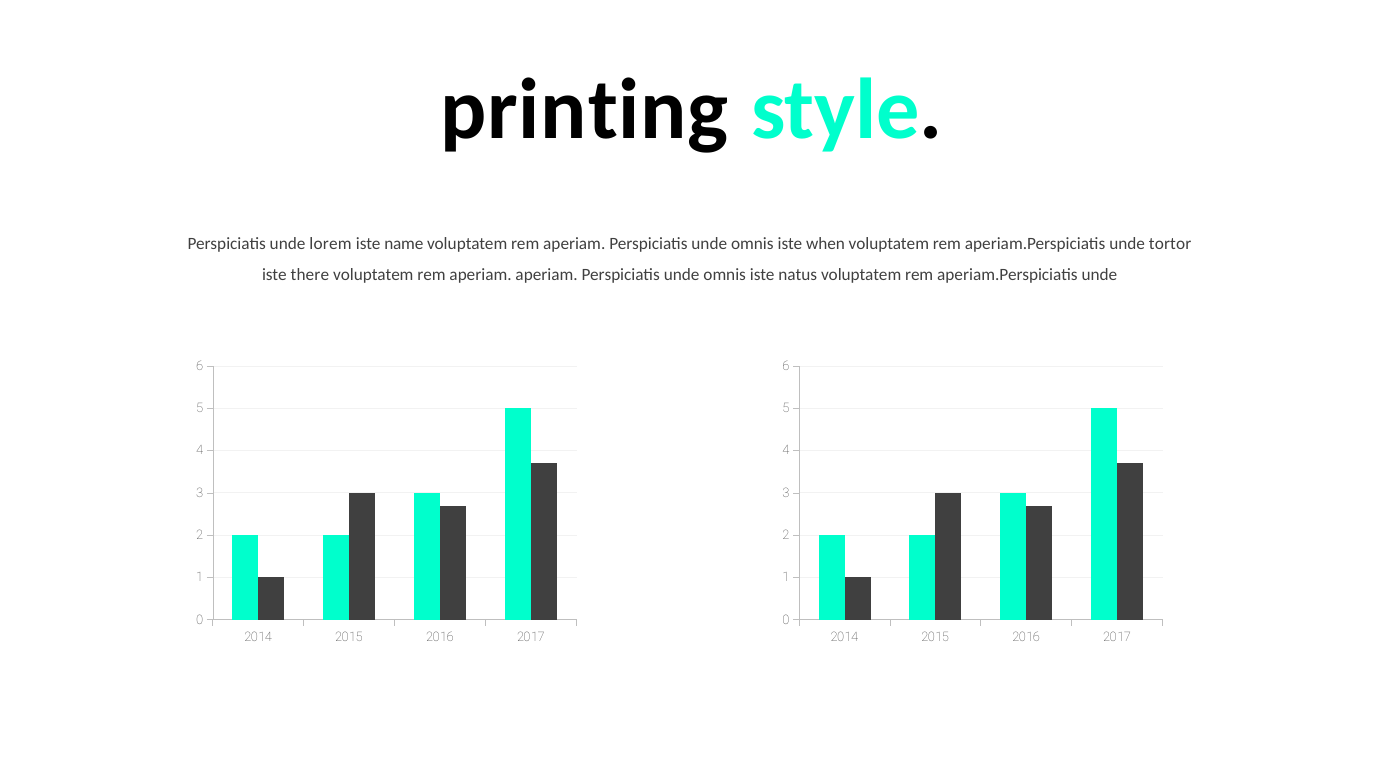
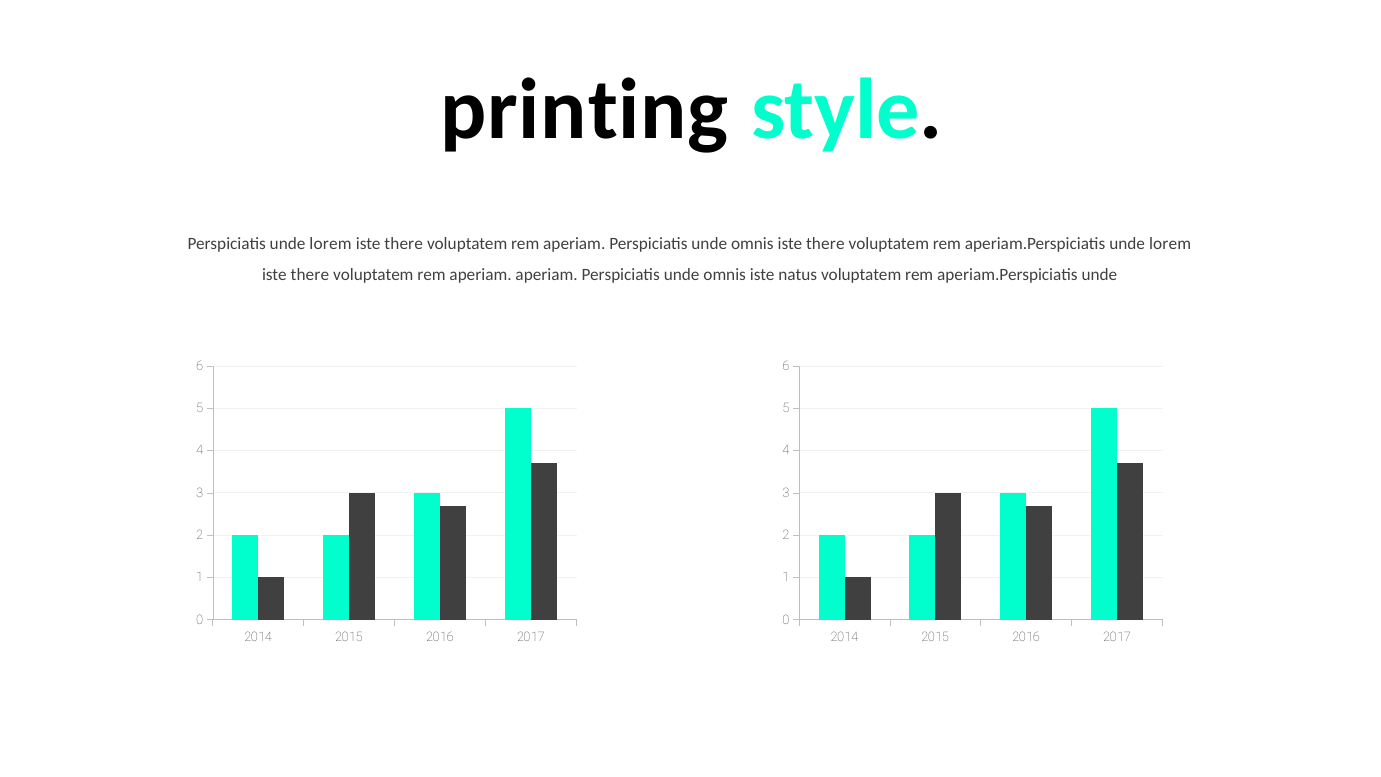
name: name -> there (404, 243)
omnis iste when: when -> there (825, 243)
aperiam.Perspiciatis unde tortor: tortor -> lorem (1170, 243)
